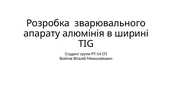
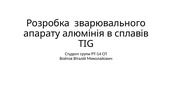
ширині: ширині -> сплавів (132, 33)
